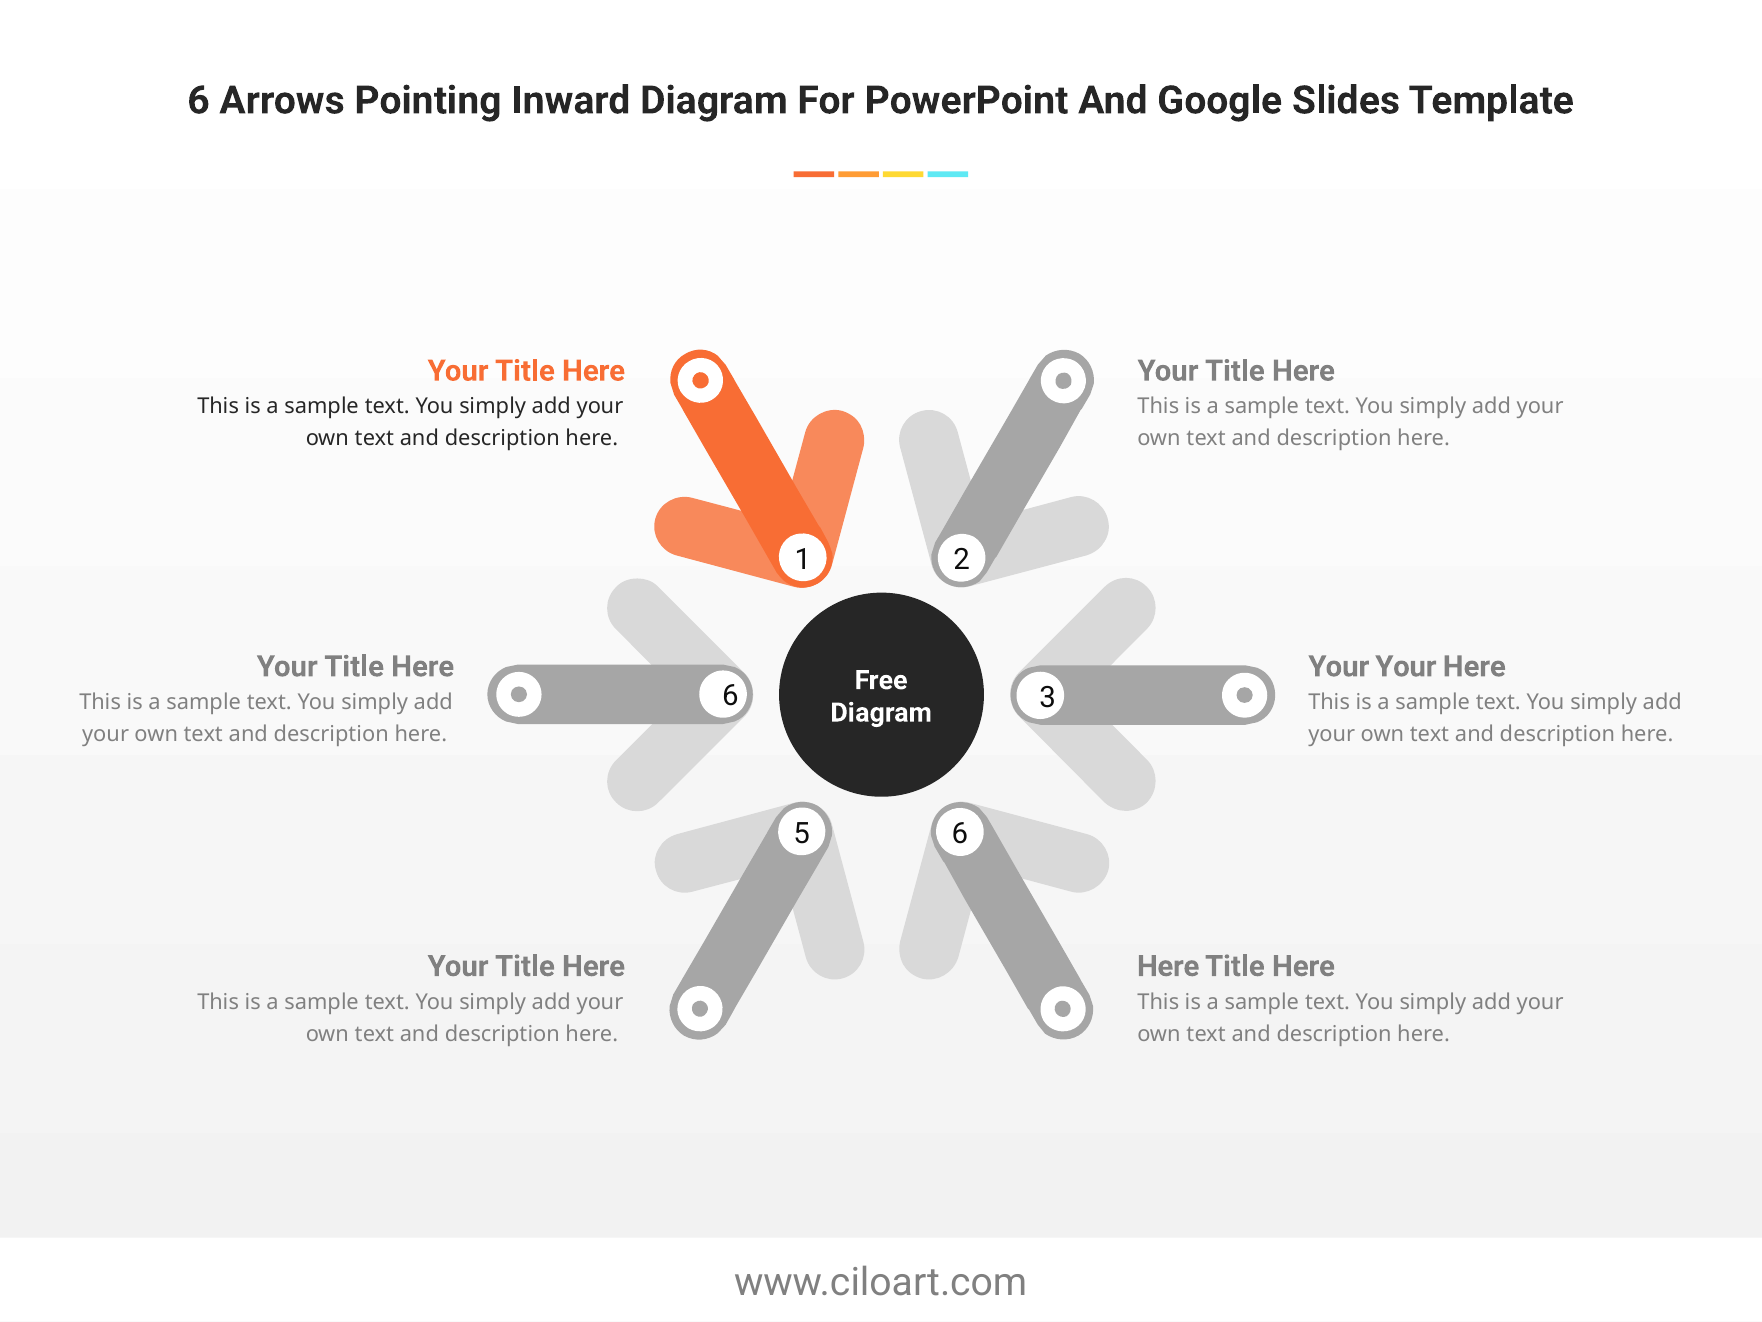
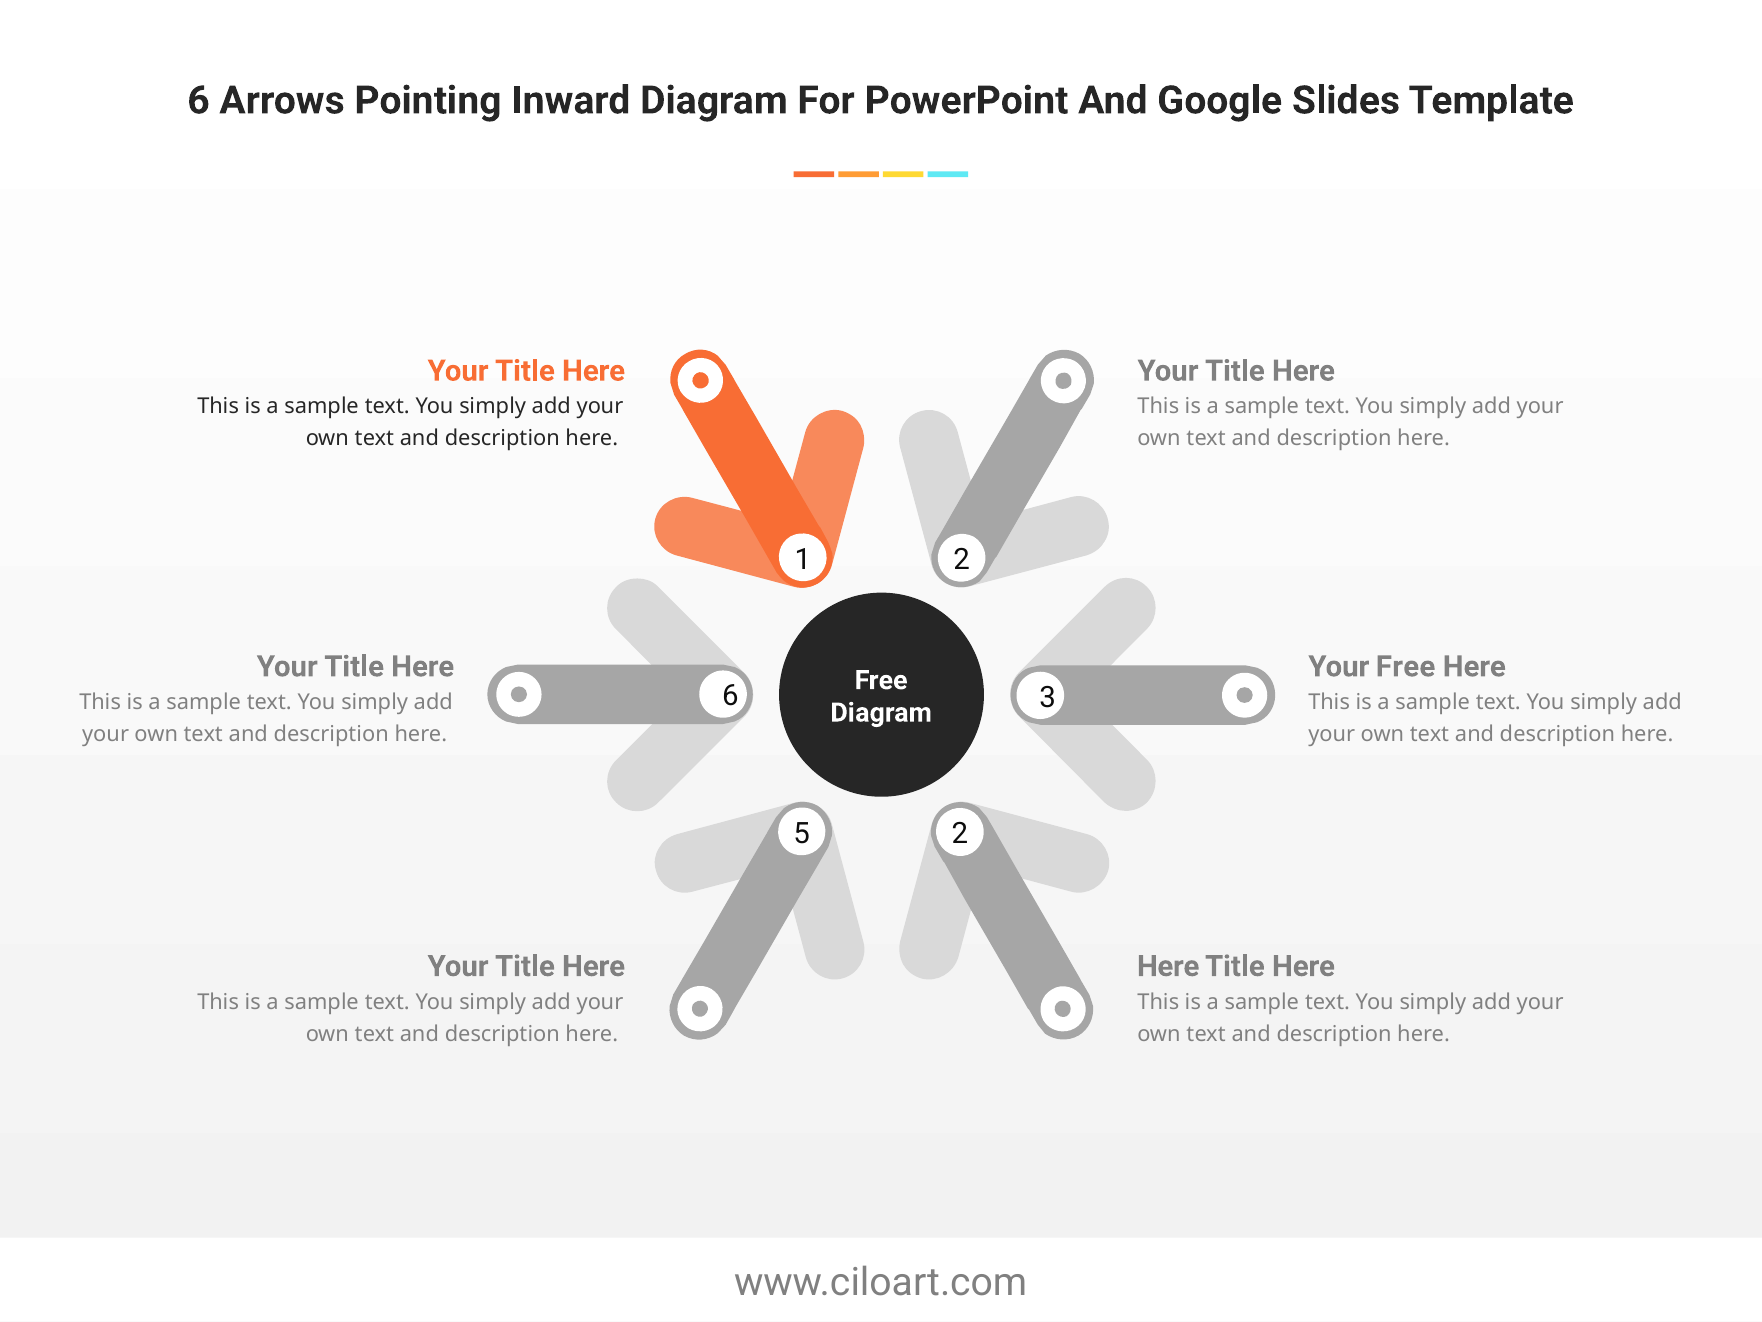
Your Your: Your -> Free (1406, 666)
5 6: 6 -> 2 (960, 834)
